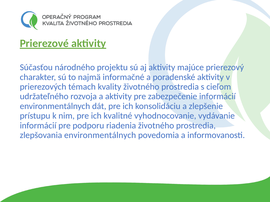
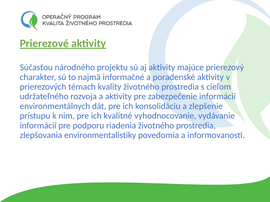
zlepšovania environmentálnych: environmentálnych -> environmentalistiky (100, 136)
